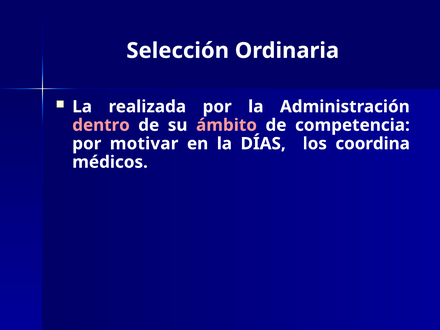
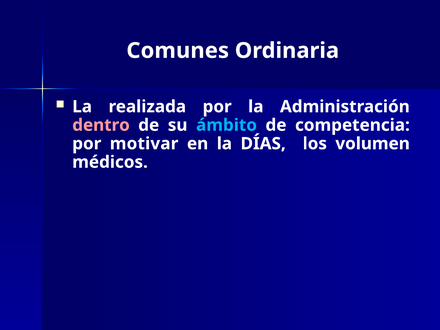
Selección: Selección -> Comunes (178, 51)
ámbito colour: pink -> light blue (226, 125)
coordina: coordina -> volumen (373, 144)
